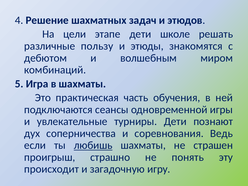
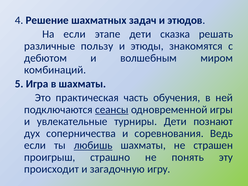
На цели: цели -> если (75, 34)
школе: школе -> сказка (175, 34)
сеансы underline: none -> present (112, 110)
